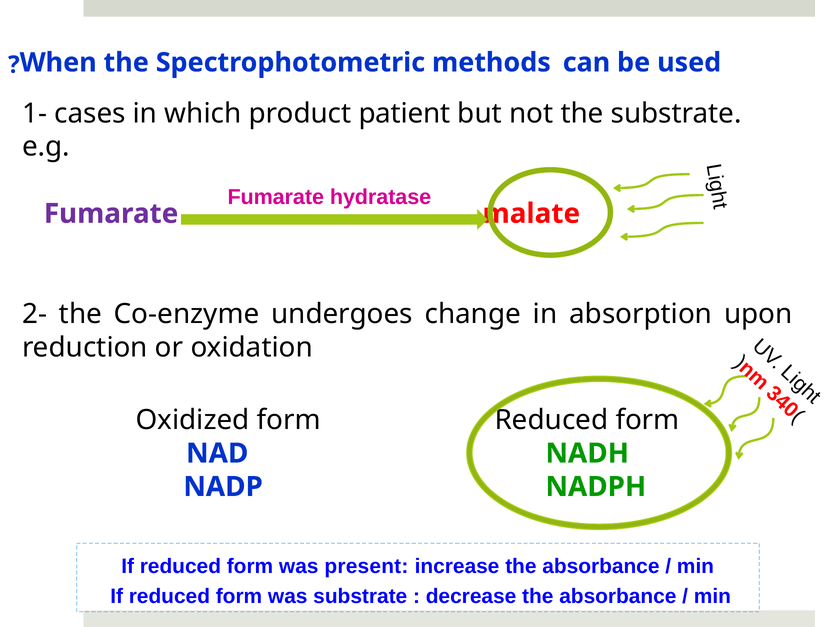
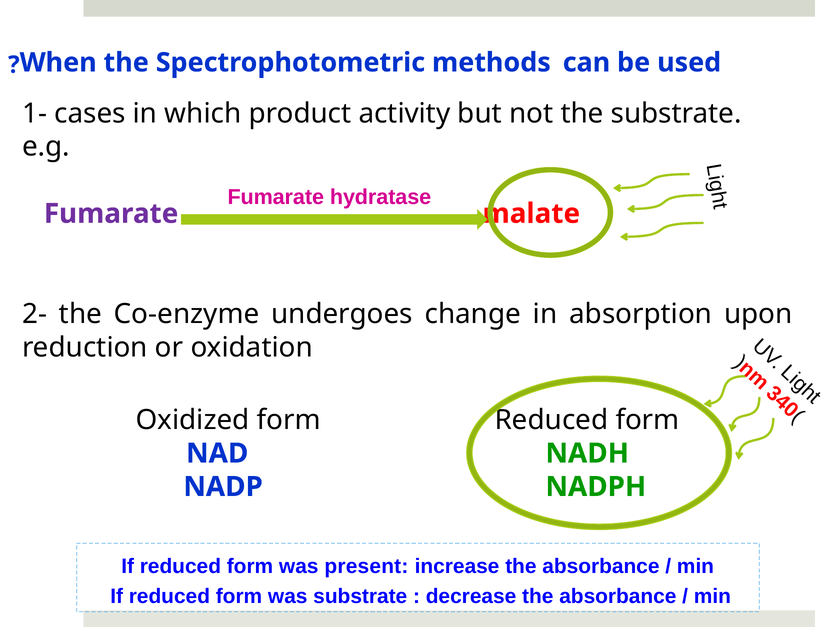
patient: patient -> activity (404, 113)
